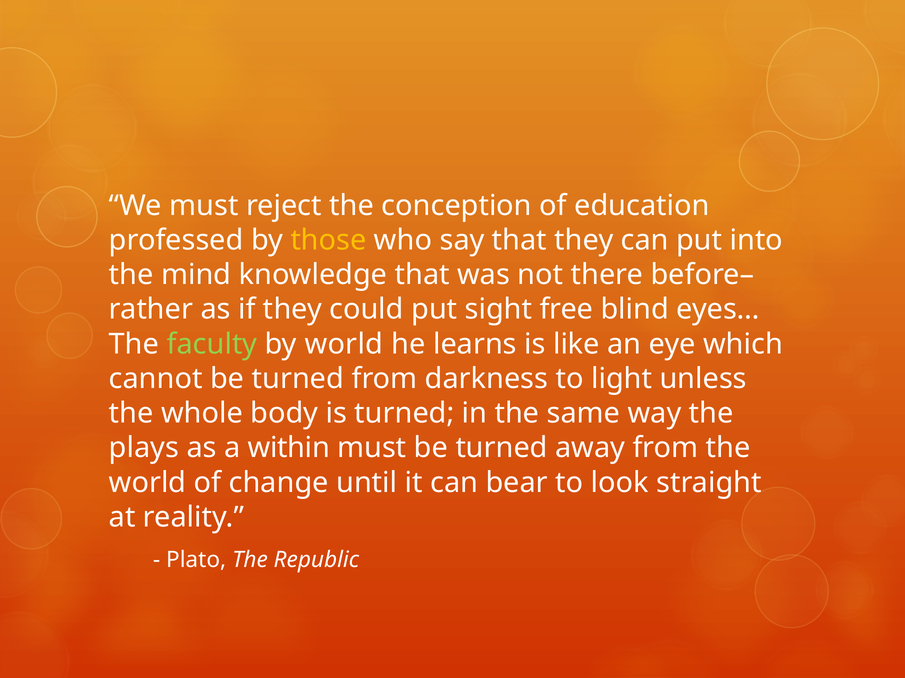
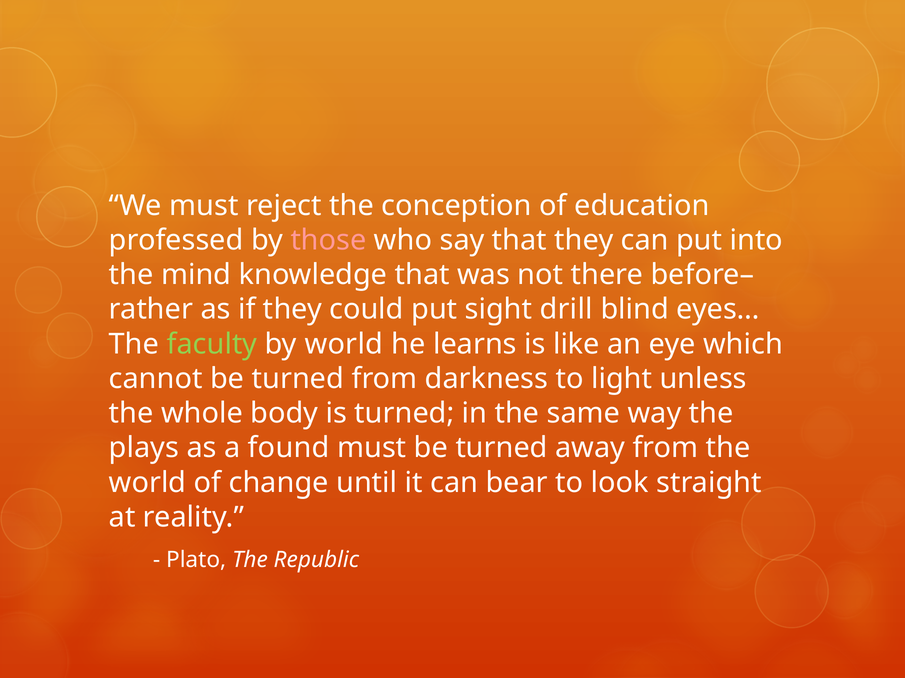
those colour: yellow -> pink (329, 240)
free: free -> drill (566, 310)
within: within -> found (289, 448)
